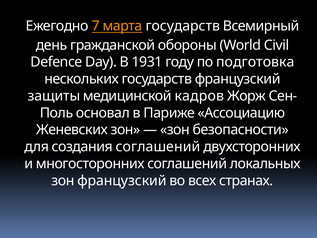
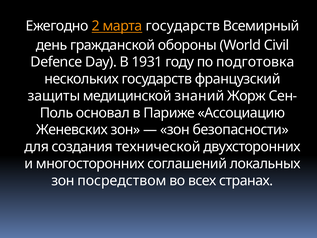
7: 7 -> 2 (96, 26)
кадров: кадров -> знаний (199, 96)
создания соглашений: соглашений -> технической (158, 147)
зон французский: французский -> посредством (122, 180)
